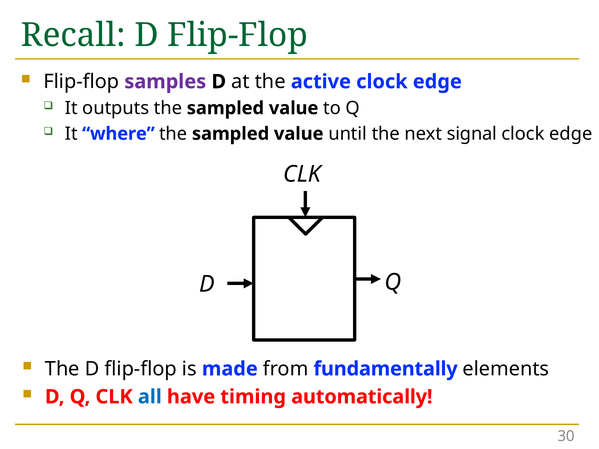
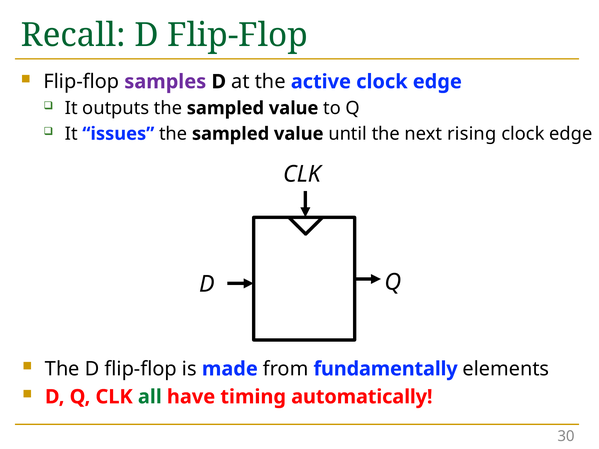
where: where -> issues (118, 134)
signal: signal -> rising (472, 134)
all colour: blue -> green (150, 397)
